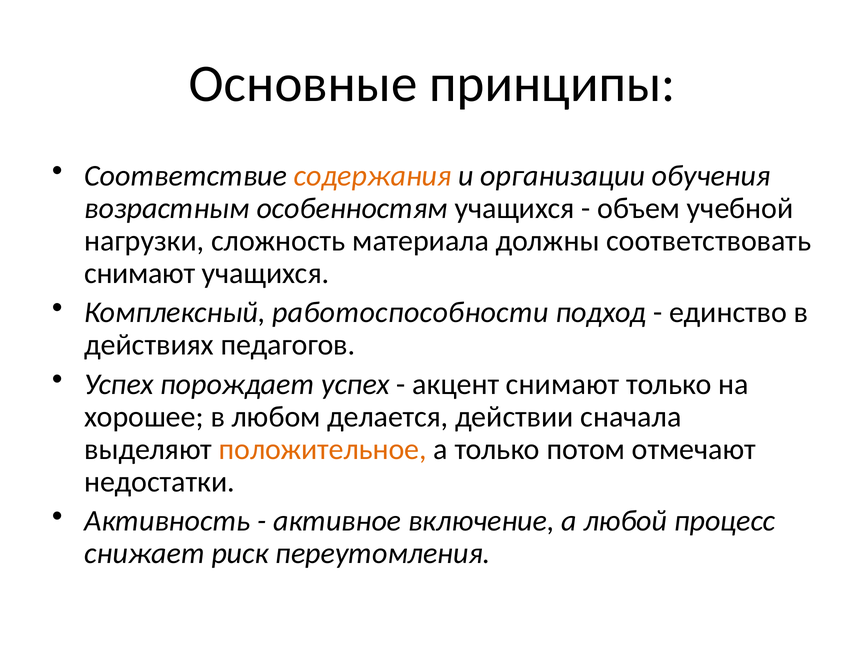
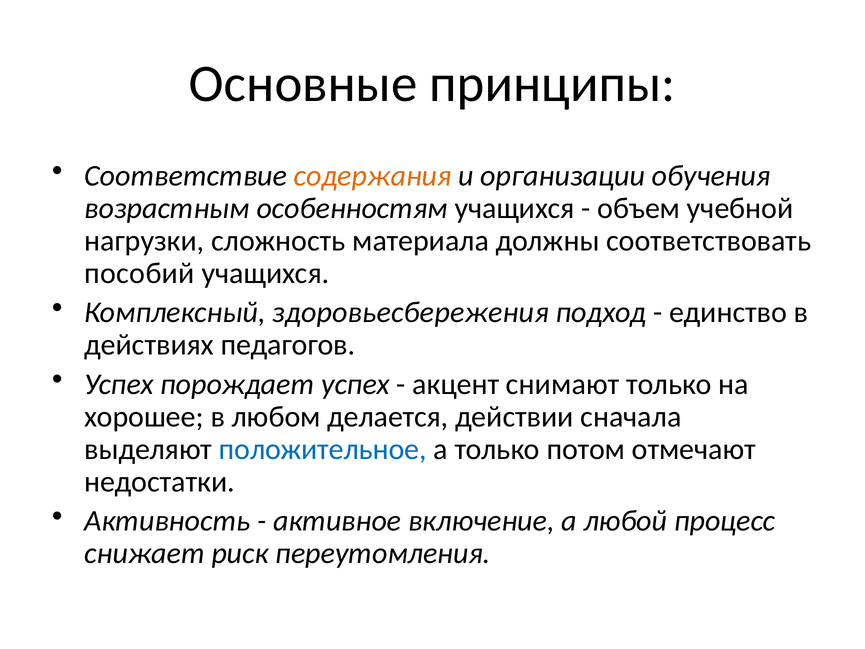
снимают: снимают -> пособий (140, 273)
работоспособности: работоспособности -> здоровьесбережения (411, 312)
положительное colour: orange -> blue (323, 449)
